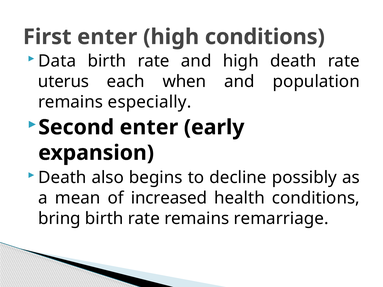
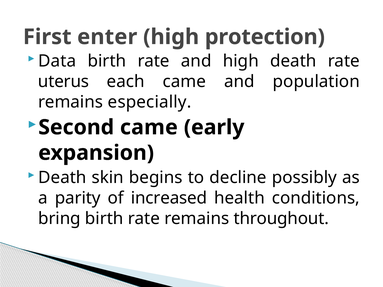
high conditions: conditions -> protection (265, 37)
each when: when -> came (184, 82)
Second enter: enter -> came (149, 127)
also: also -> skin (108, 178)
mean: mean -> parity (78, 198)
remarriage: remarriage -> throughout (281, 219)
